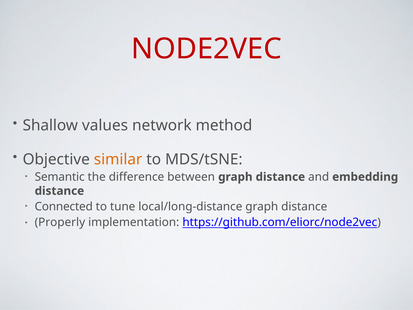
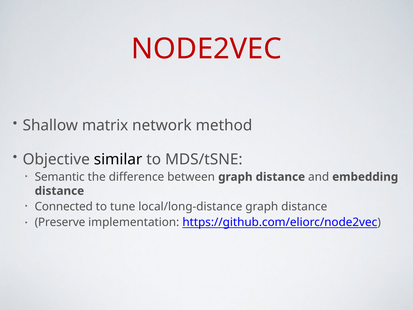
values: values -> matrix (105, 125)
similar colour: orange -> black (118, 159)
Properly: Properly -> Preserve (60, 222)
